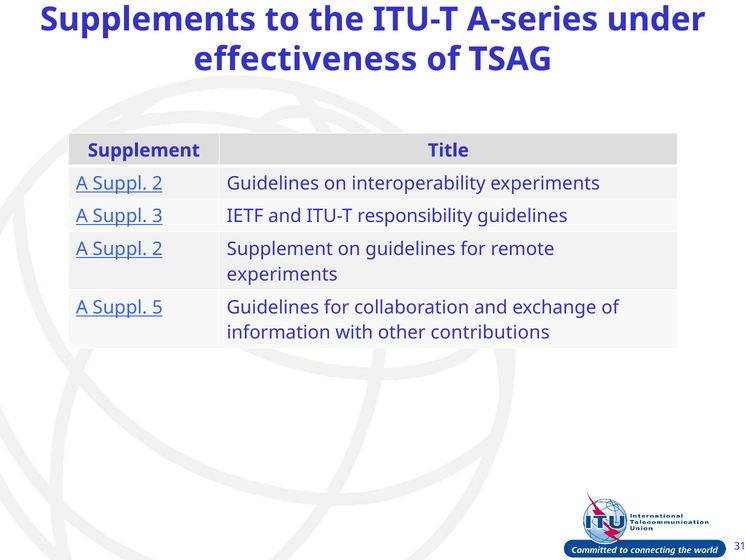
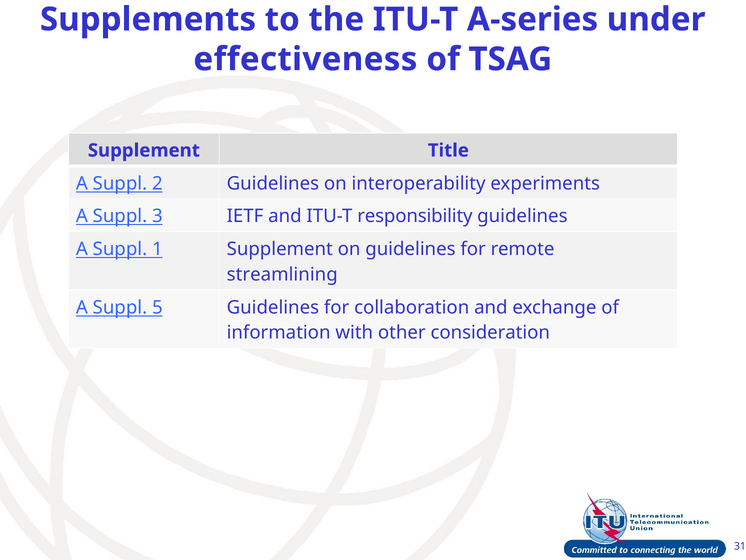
2: 2 -> 1 (157, 249)
experiments: experiments -> streamlining (282, 274)
contributions: contributions -> consideration (490, 333)
